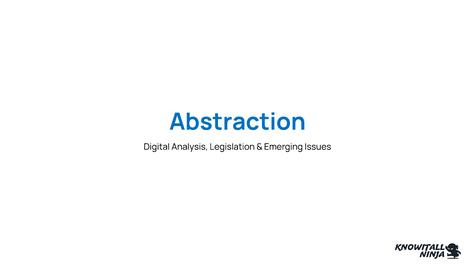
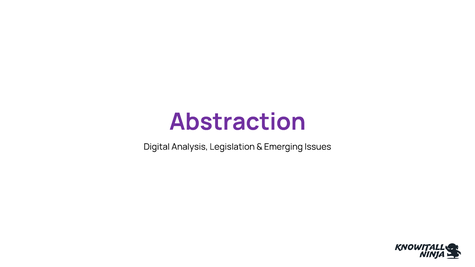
Abstraction colour: blue -> purple (238, 122)
